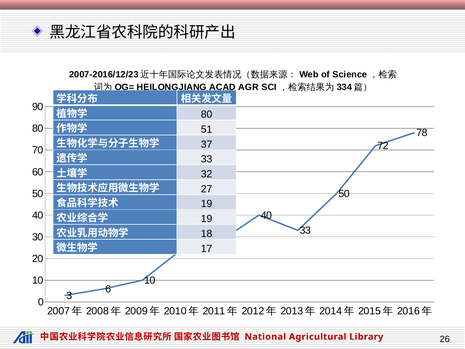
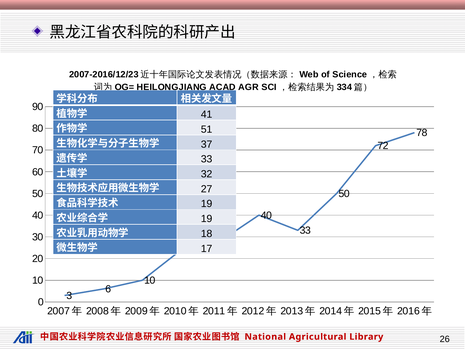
80: 80 -> 41 (207, 114)
